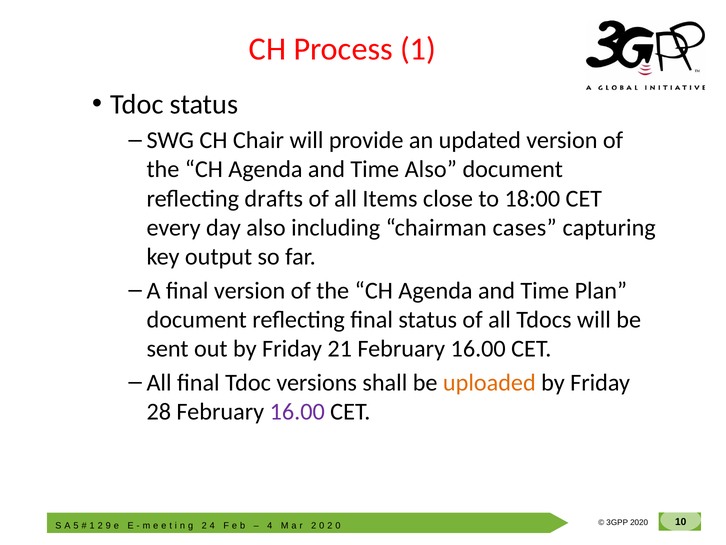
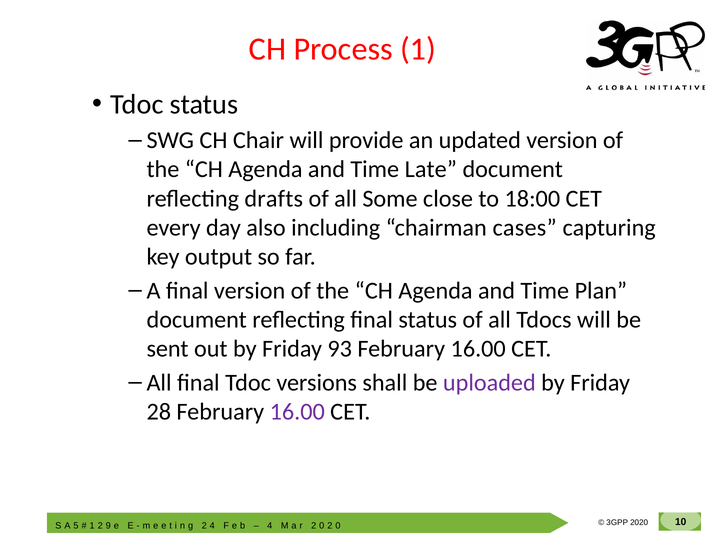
Time Also: Also -> Late (431, 169)
Items: Items -> Some (390, 198)
21: 21 -> 93 (340, 348)
uploaded colour: orange -> purple (489, 382)
